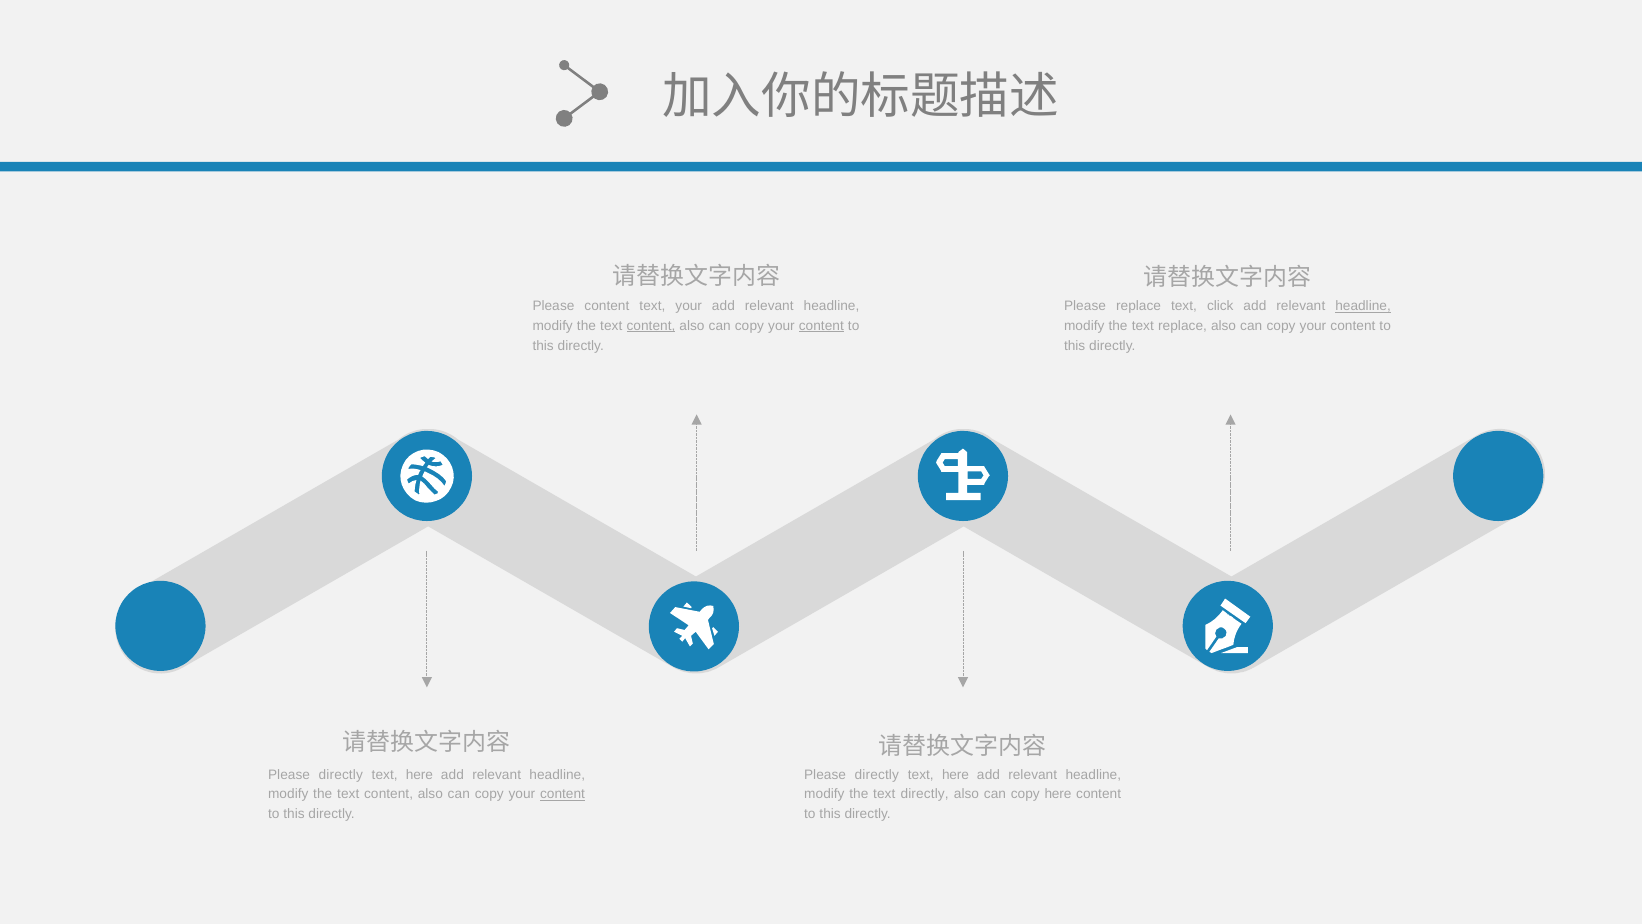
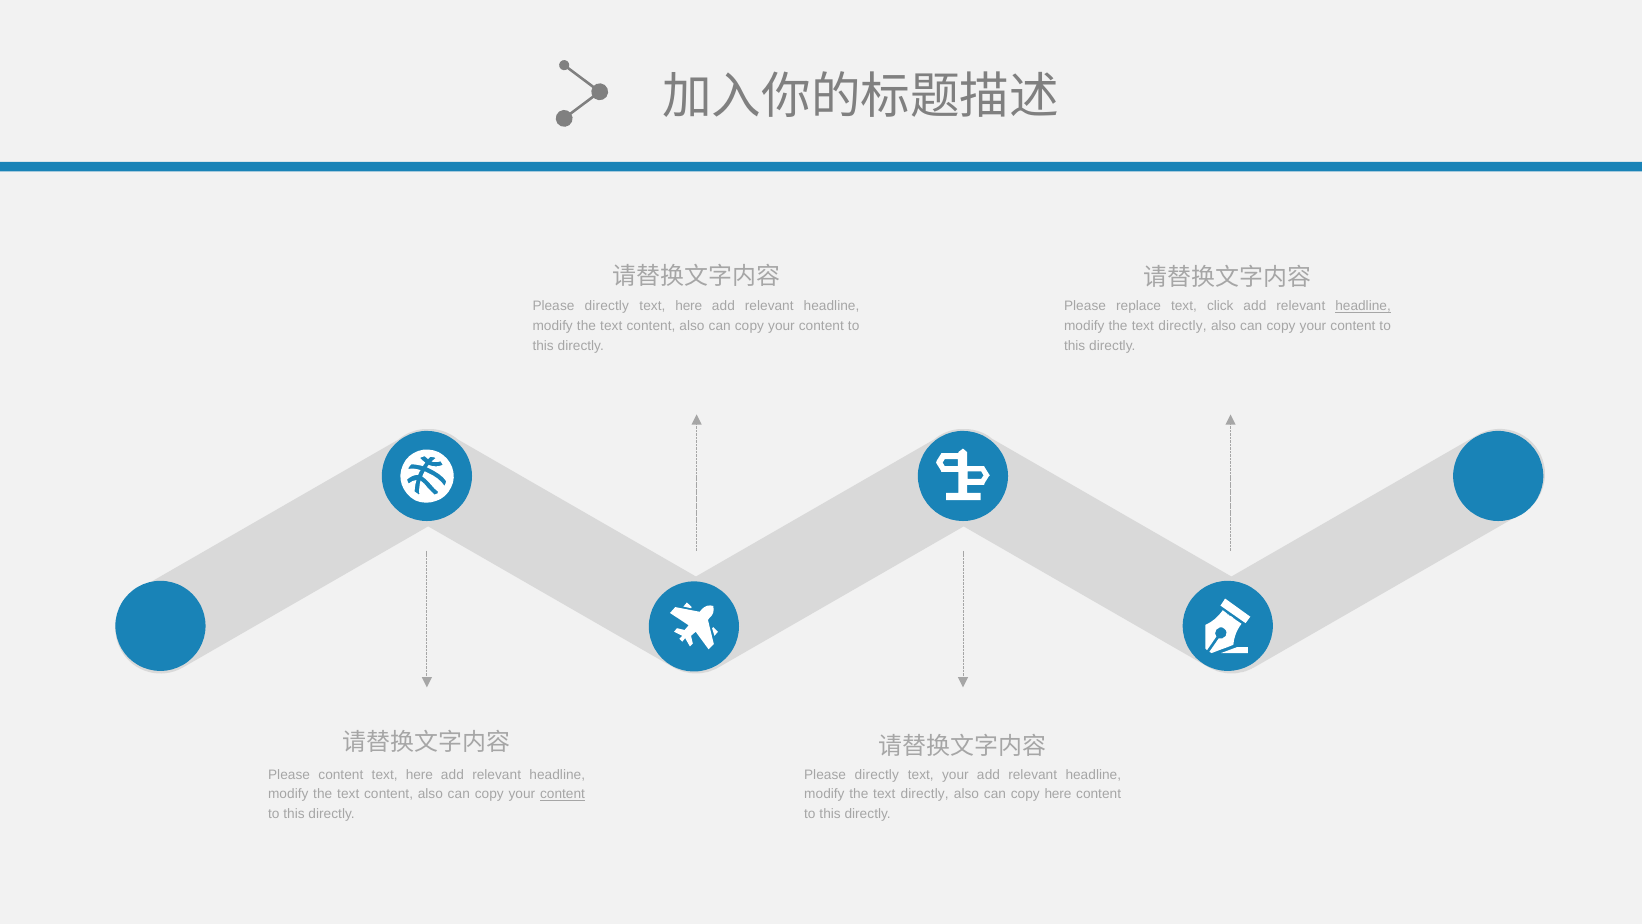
content: content -> directly (607, 306)
your: your -> here (689, 306)
content underline: present -> none (651, 326)
content underline: present -> none (821, 326)
replace: replace -> directly (1182, 326)
directly: directly -> content (341, 774)
here: here -> your (955, 774)
